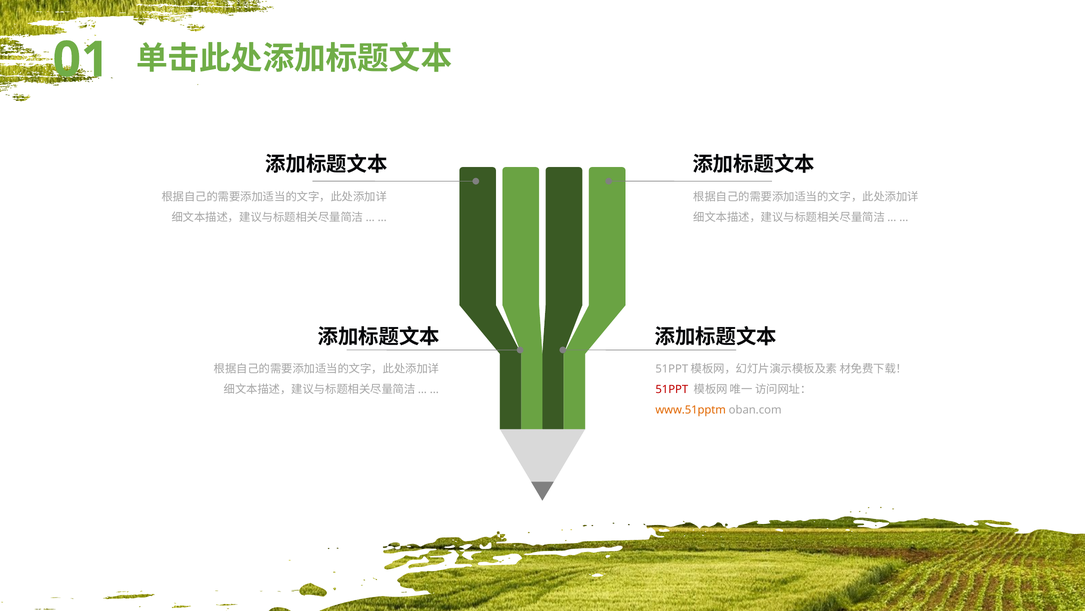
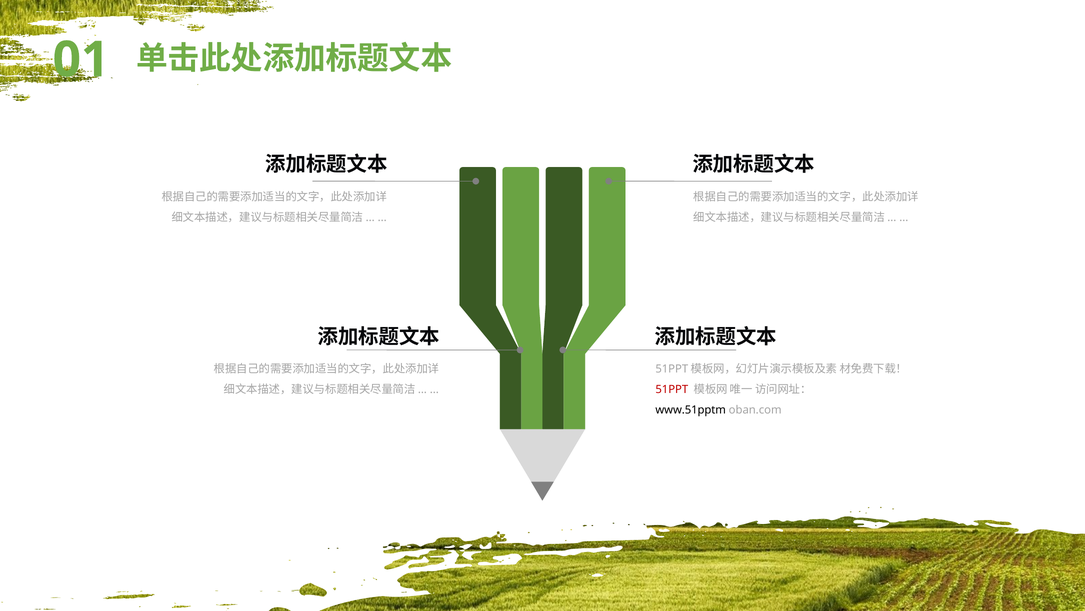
www.51pptm colour: orange -> black (691, 409)
